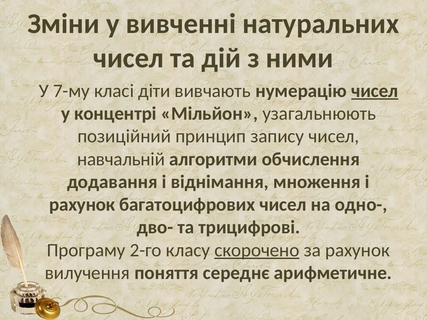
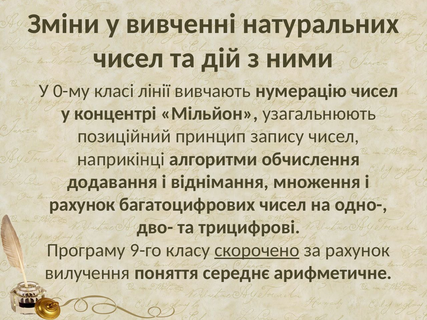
7-му: 7-му -> 0-му (71, 91)
діти: діти -> лінії (154, 91)
чисел underline: present -> none (375, 91)
навчальній: навчальній -> наприкінці (121, 159)
2-го: 2-го -> 9-го (146, 250)
